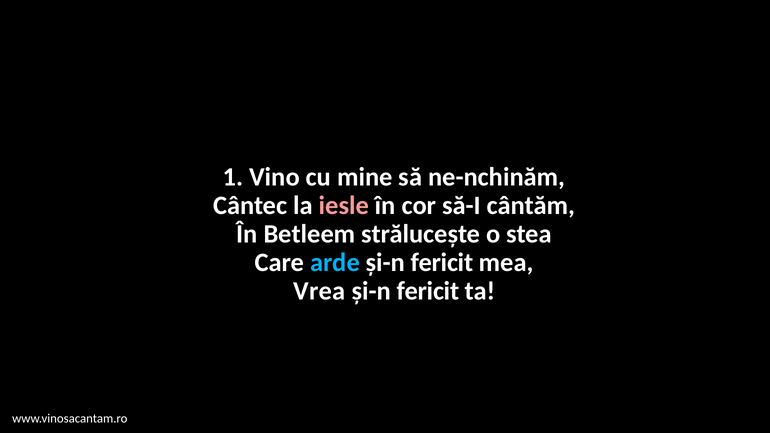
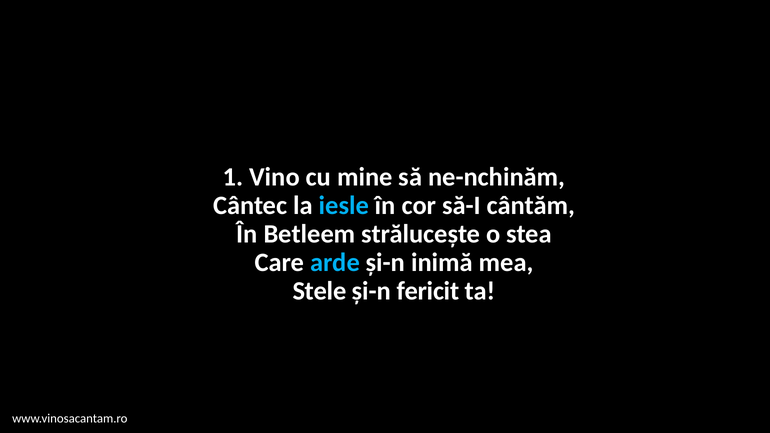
iesle colour: pink -> light blue (344, 205)
fericit: fericit -> inimă (442, 263)
Vrea: Vrea -> Stele (320, 291)
